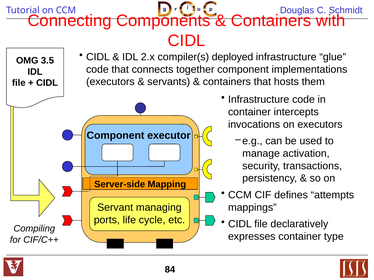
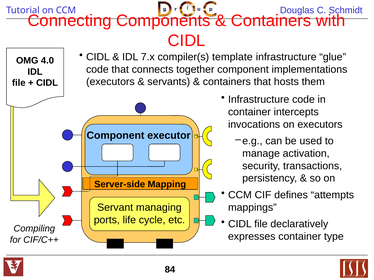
2.x: 2.x -> 7.x (148, 57)
deployed: deployed -> template (232, 57)
3.5: 3.5 -> 4.0 (47, 61)
